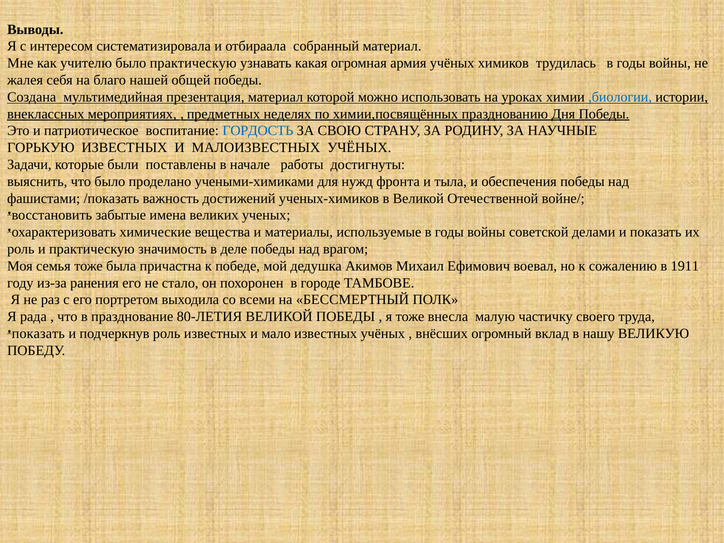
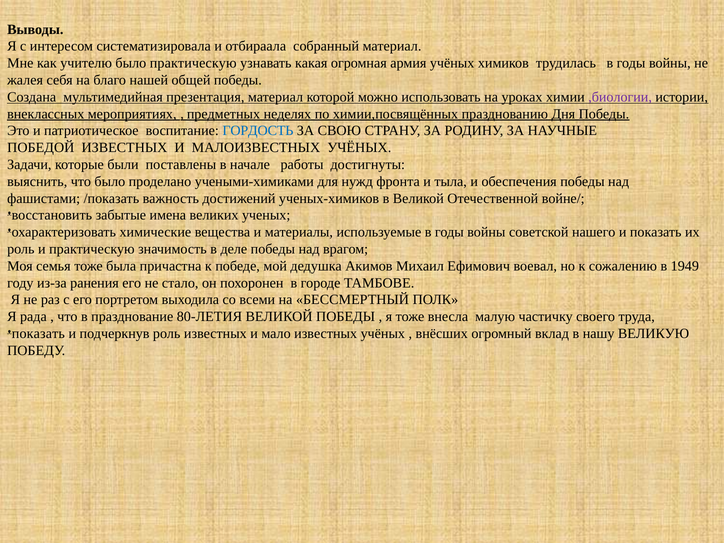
,биологии colour: blue -> purple (620, 97)
ГОРЬКУЮ: ГОРЬКУЮ -> ПОБЕДОЙ (41, 148)
делами: делами -> нашего (594, 232)
1911: 1911 -> 1949 (685, 266)
